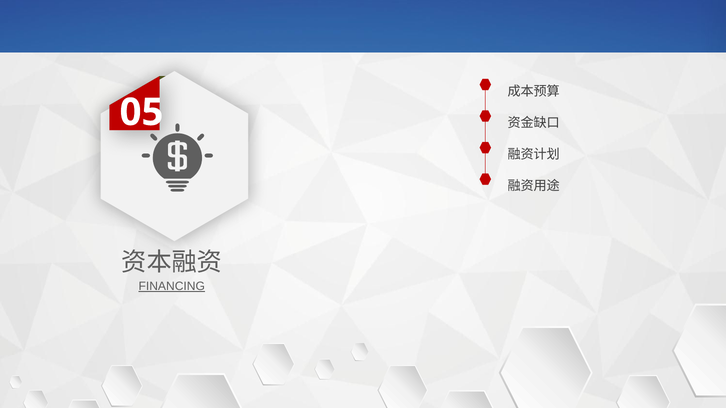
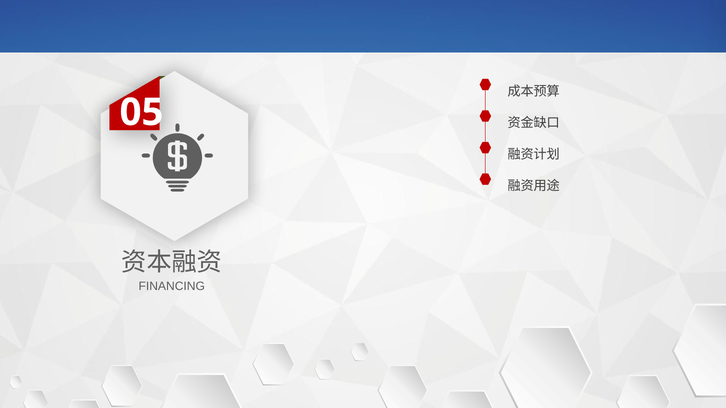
FINANCING underline: present -> none (172, 287)
